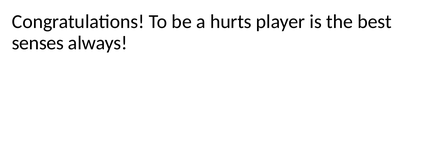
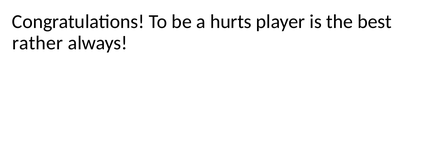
senses: senses -> rather (38, 43)
